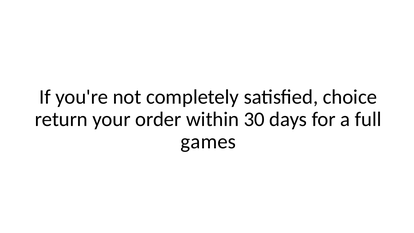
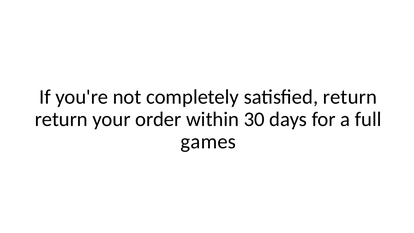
satisfied choice: choice -> return (350, 97)
